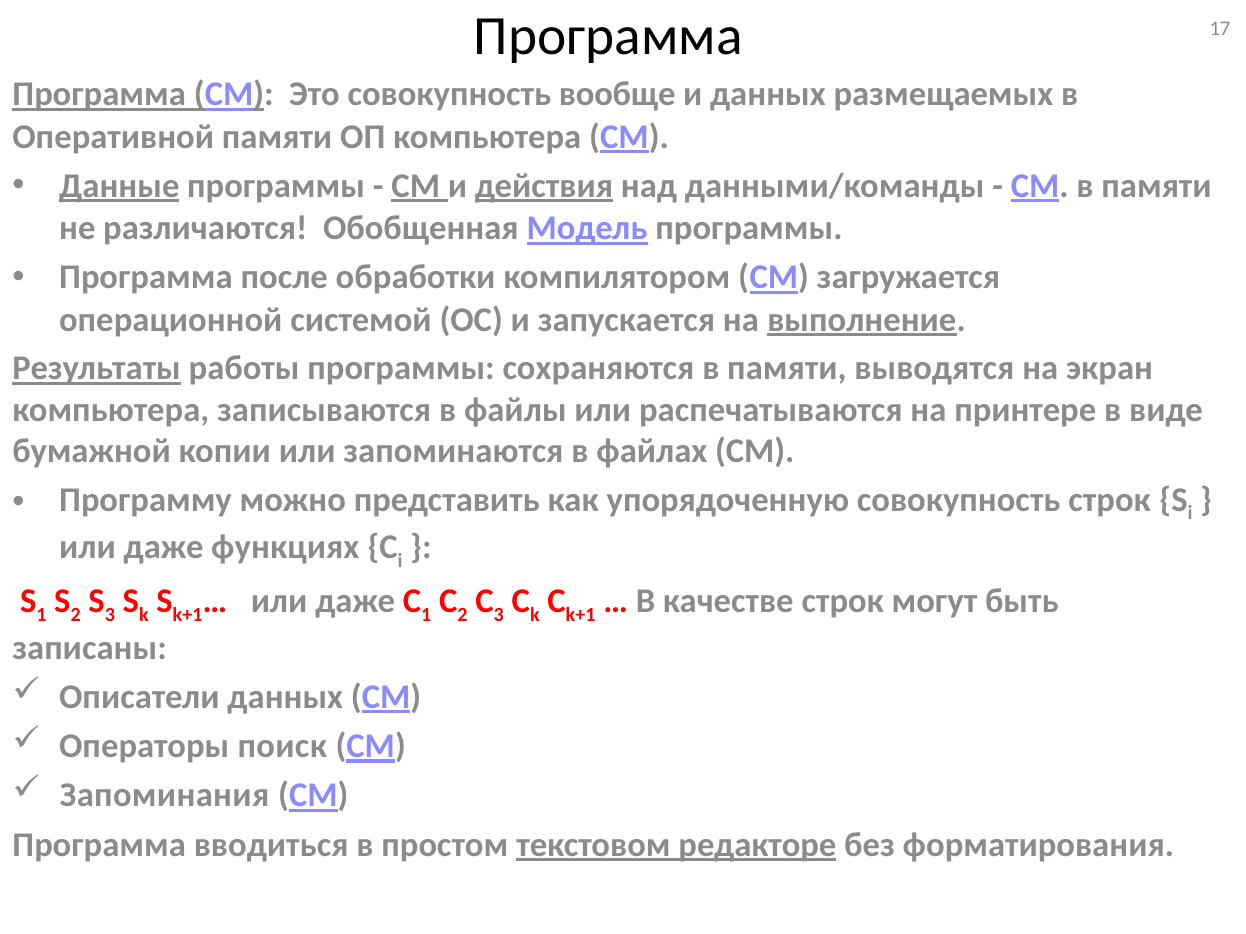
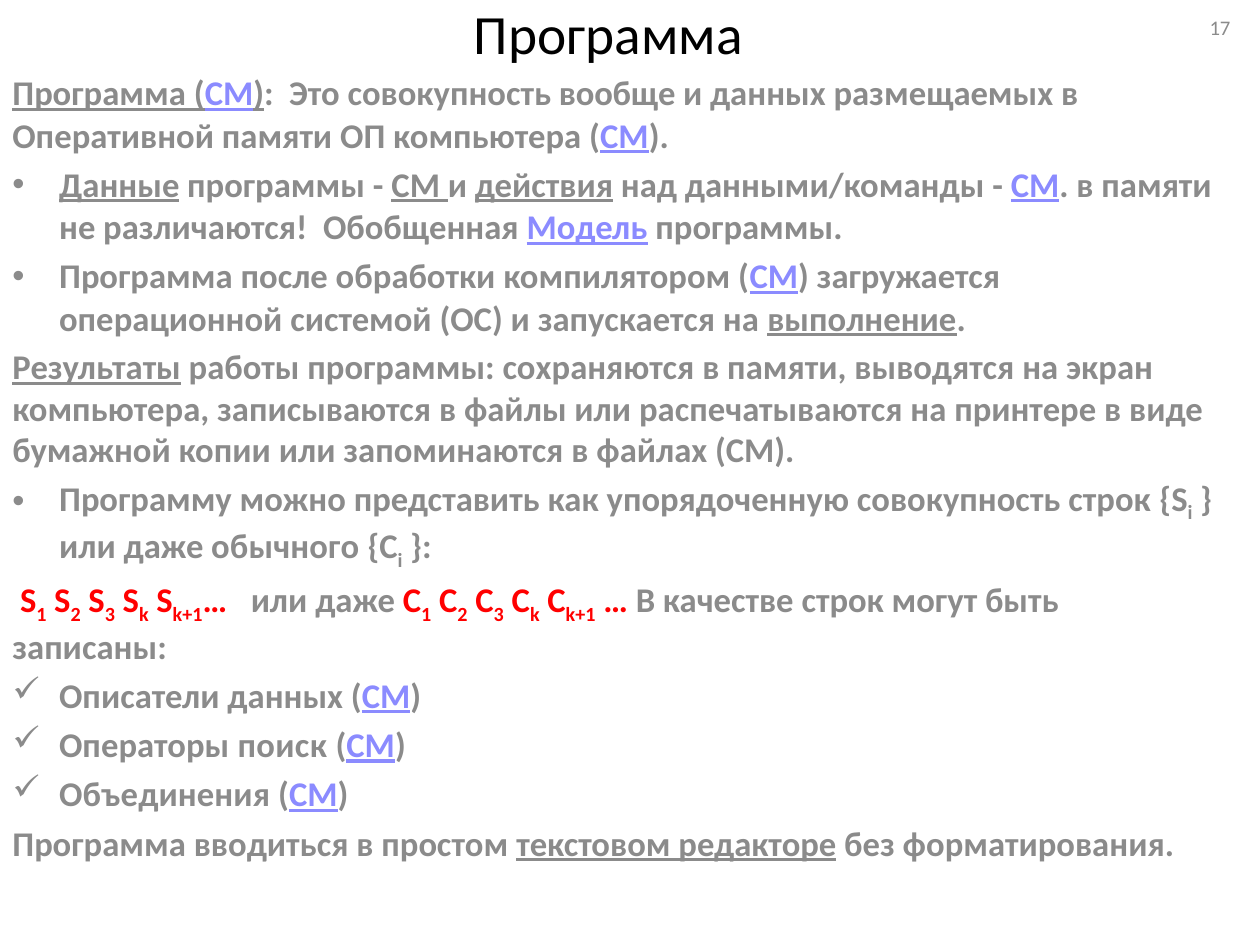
функциях: функциях -> обычного (285, 547)
Запоминания: Запоминания -> Объединения (165, 796)
